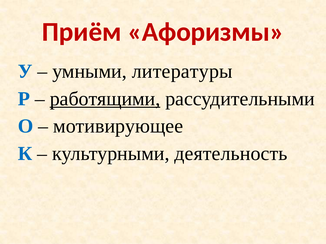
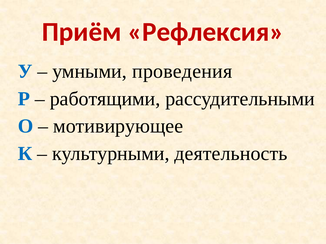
Афоризмы: Афоризмы -> Рефлексия (206, 32)
литературы: литературы -> проведения (182, 71)
работящими underline: present -> none (105, 99)
